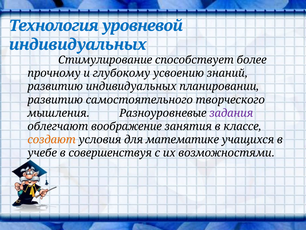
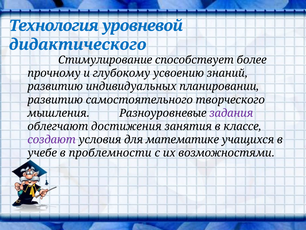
индивидуальных: индивидуальных -> дидактического (78, 44)
воображение: воображение -> достижения (126, 126)
создают colour: orange -> purple (52, 139)
совершенствуя: совершенствуя -> проблемности (110, 153)
